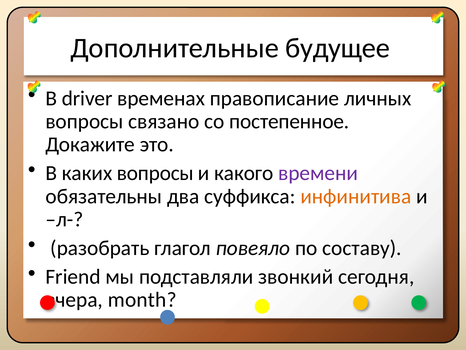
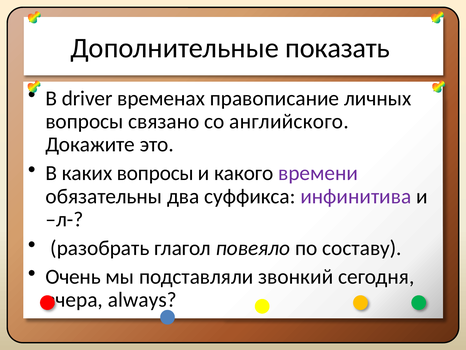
будущее: будущее -> показать (338, 48)
постепенное: постепенное -> английского (289, 121)
инфинитива colour: orange -> purple (356, 196)
Friend: Friend -> Очень (73, 276)
month: month -> always (142, 299)
